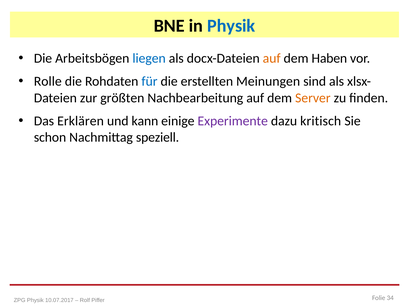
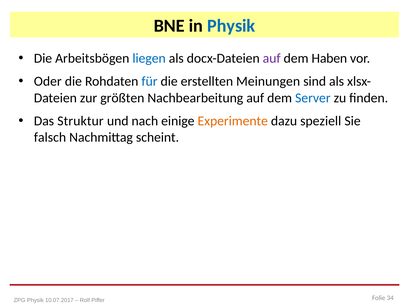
auf colour: orange -> purple (272, 58)
Rolle: Rolle -> Oder (48, 81)
Server colour: orange -> blue (313, 98)
Erklären: Erklären -> Struktur (80, 121)
kann: kann -> nach (145, 121)
Experimente colour: purple -> orange (233, 121)
kritisch: kritisch -> speziell (321, 121)
schon: schon -> falsch (50, 137)
speziell: speziell -> scheint (158, 137)
